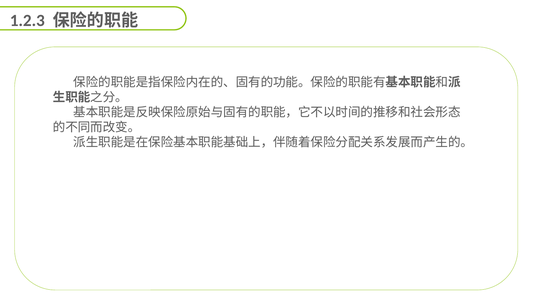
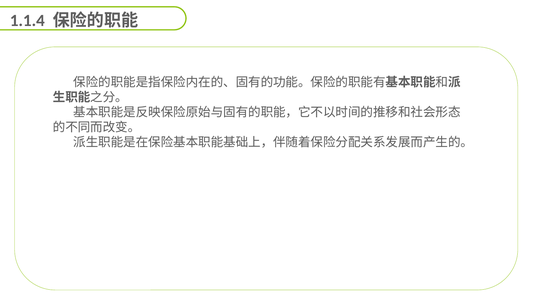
1.2.3: 1.2.3 -> 1.1.4 (27, 21)
